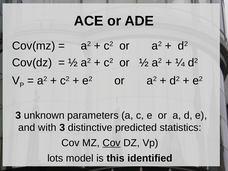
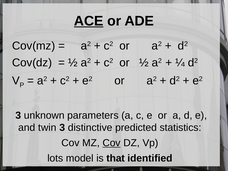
ACE underline: none -> present (89, 21)
with: with -> twin (47, 128)
this: this -> that (116, 158)
